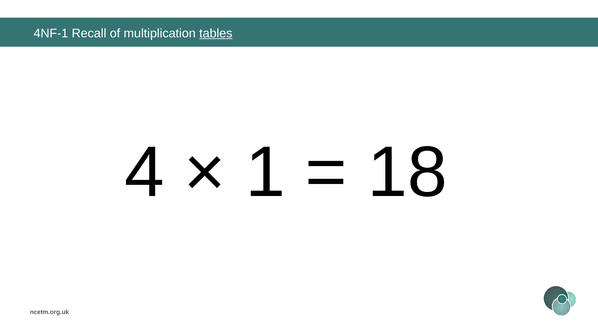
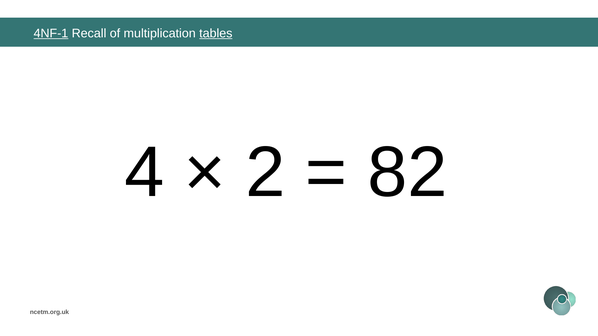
4NF-1 underline: none -> present (51, 33)
1: 1 -> 2 (266, 173)
18: 18 -> 82 (407, 173)
